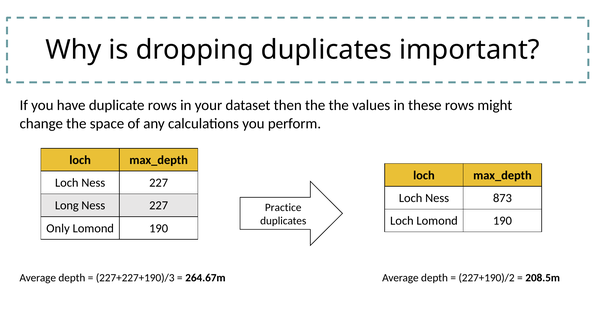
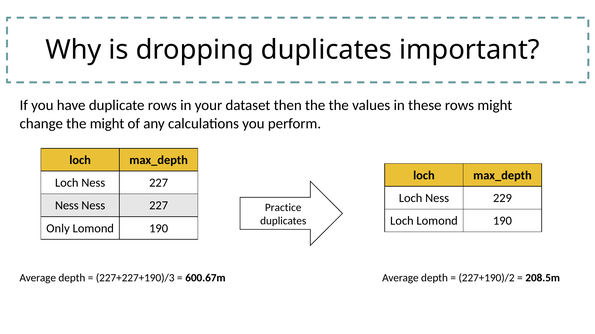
the space: space -> might (107, 124)
873: 873 -> 229 (502, 198)
Long: Long -> Ness (67, 206)
264.67m: 264.67m -> 600.67m (205, 278)
